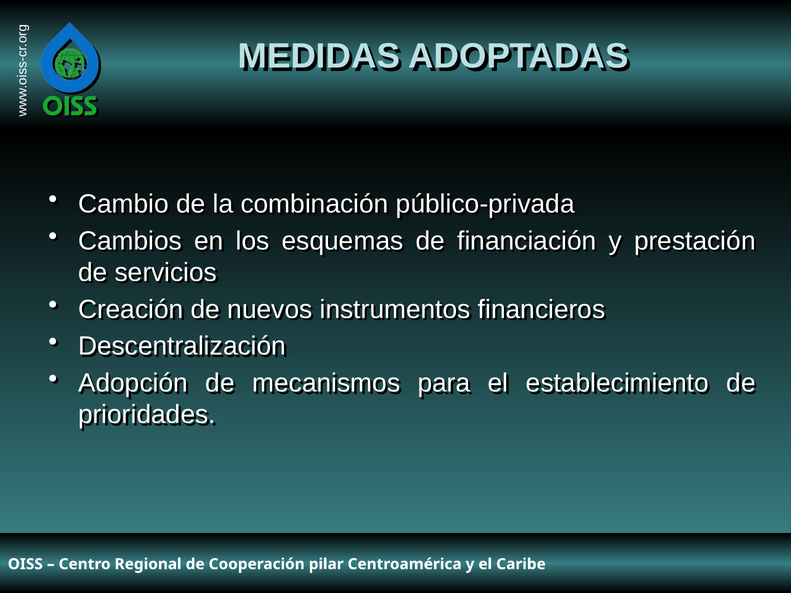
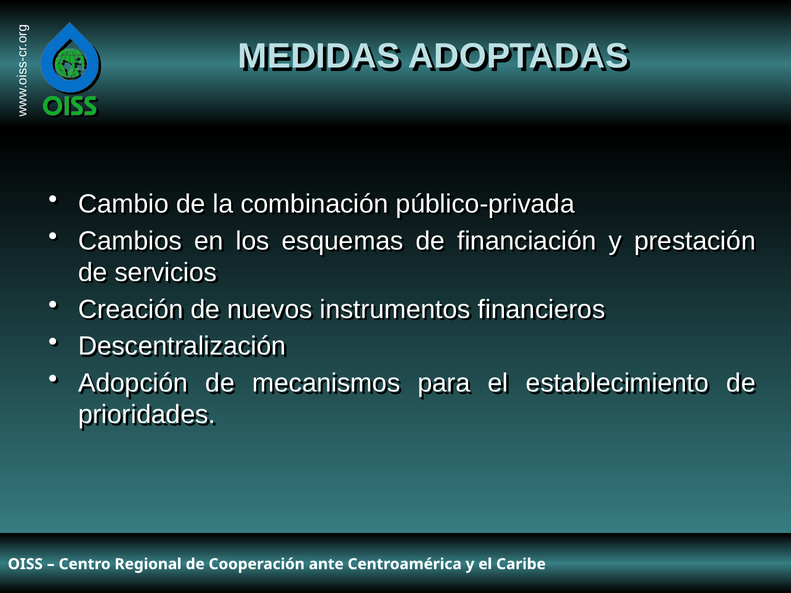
pilar: pilar -> ante (326, 564)
